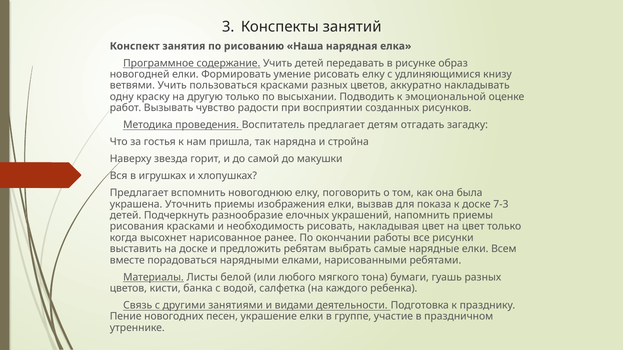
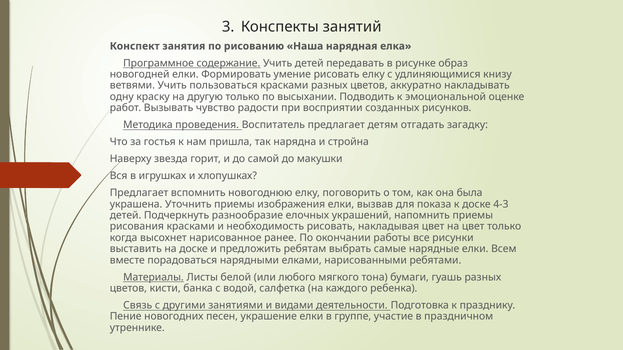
7-3: 7-3 -> 4-3 (501, 204)
